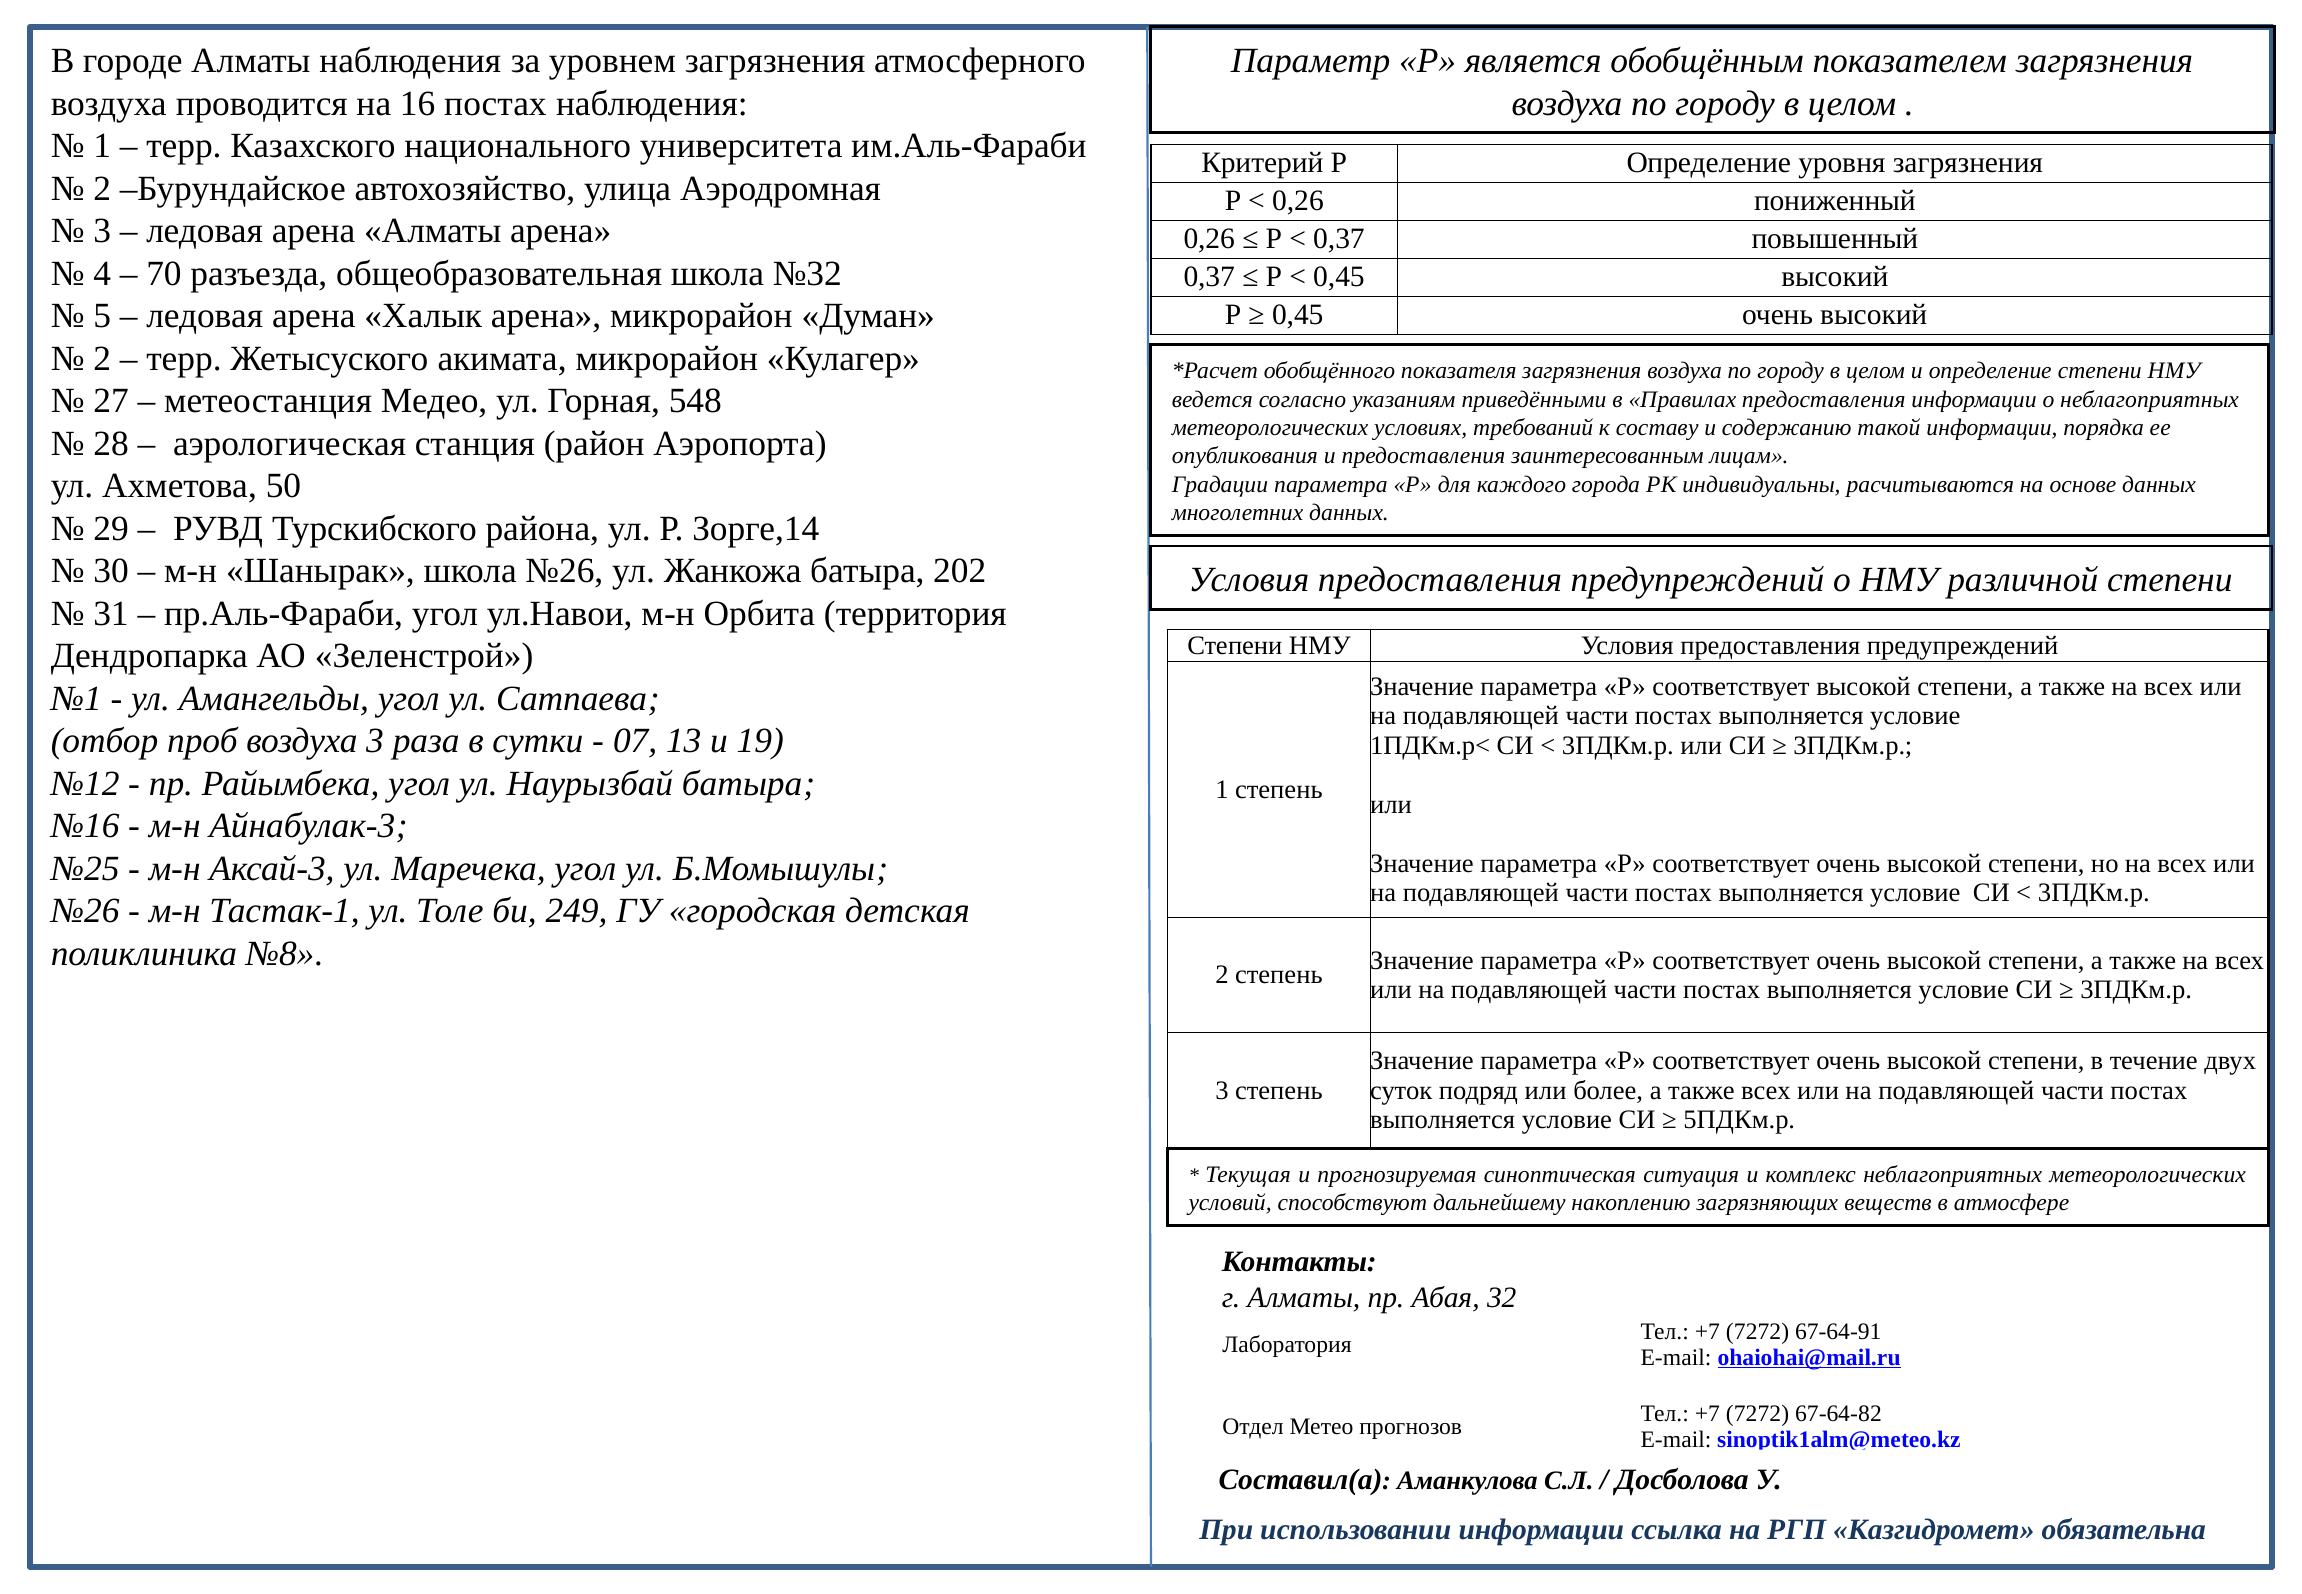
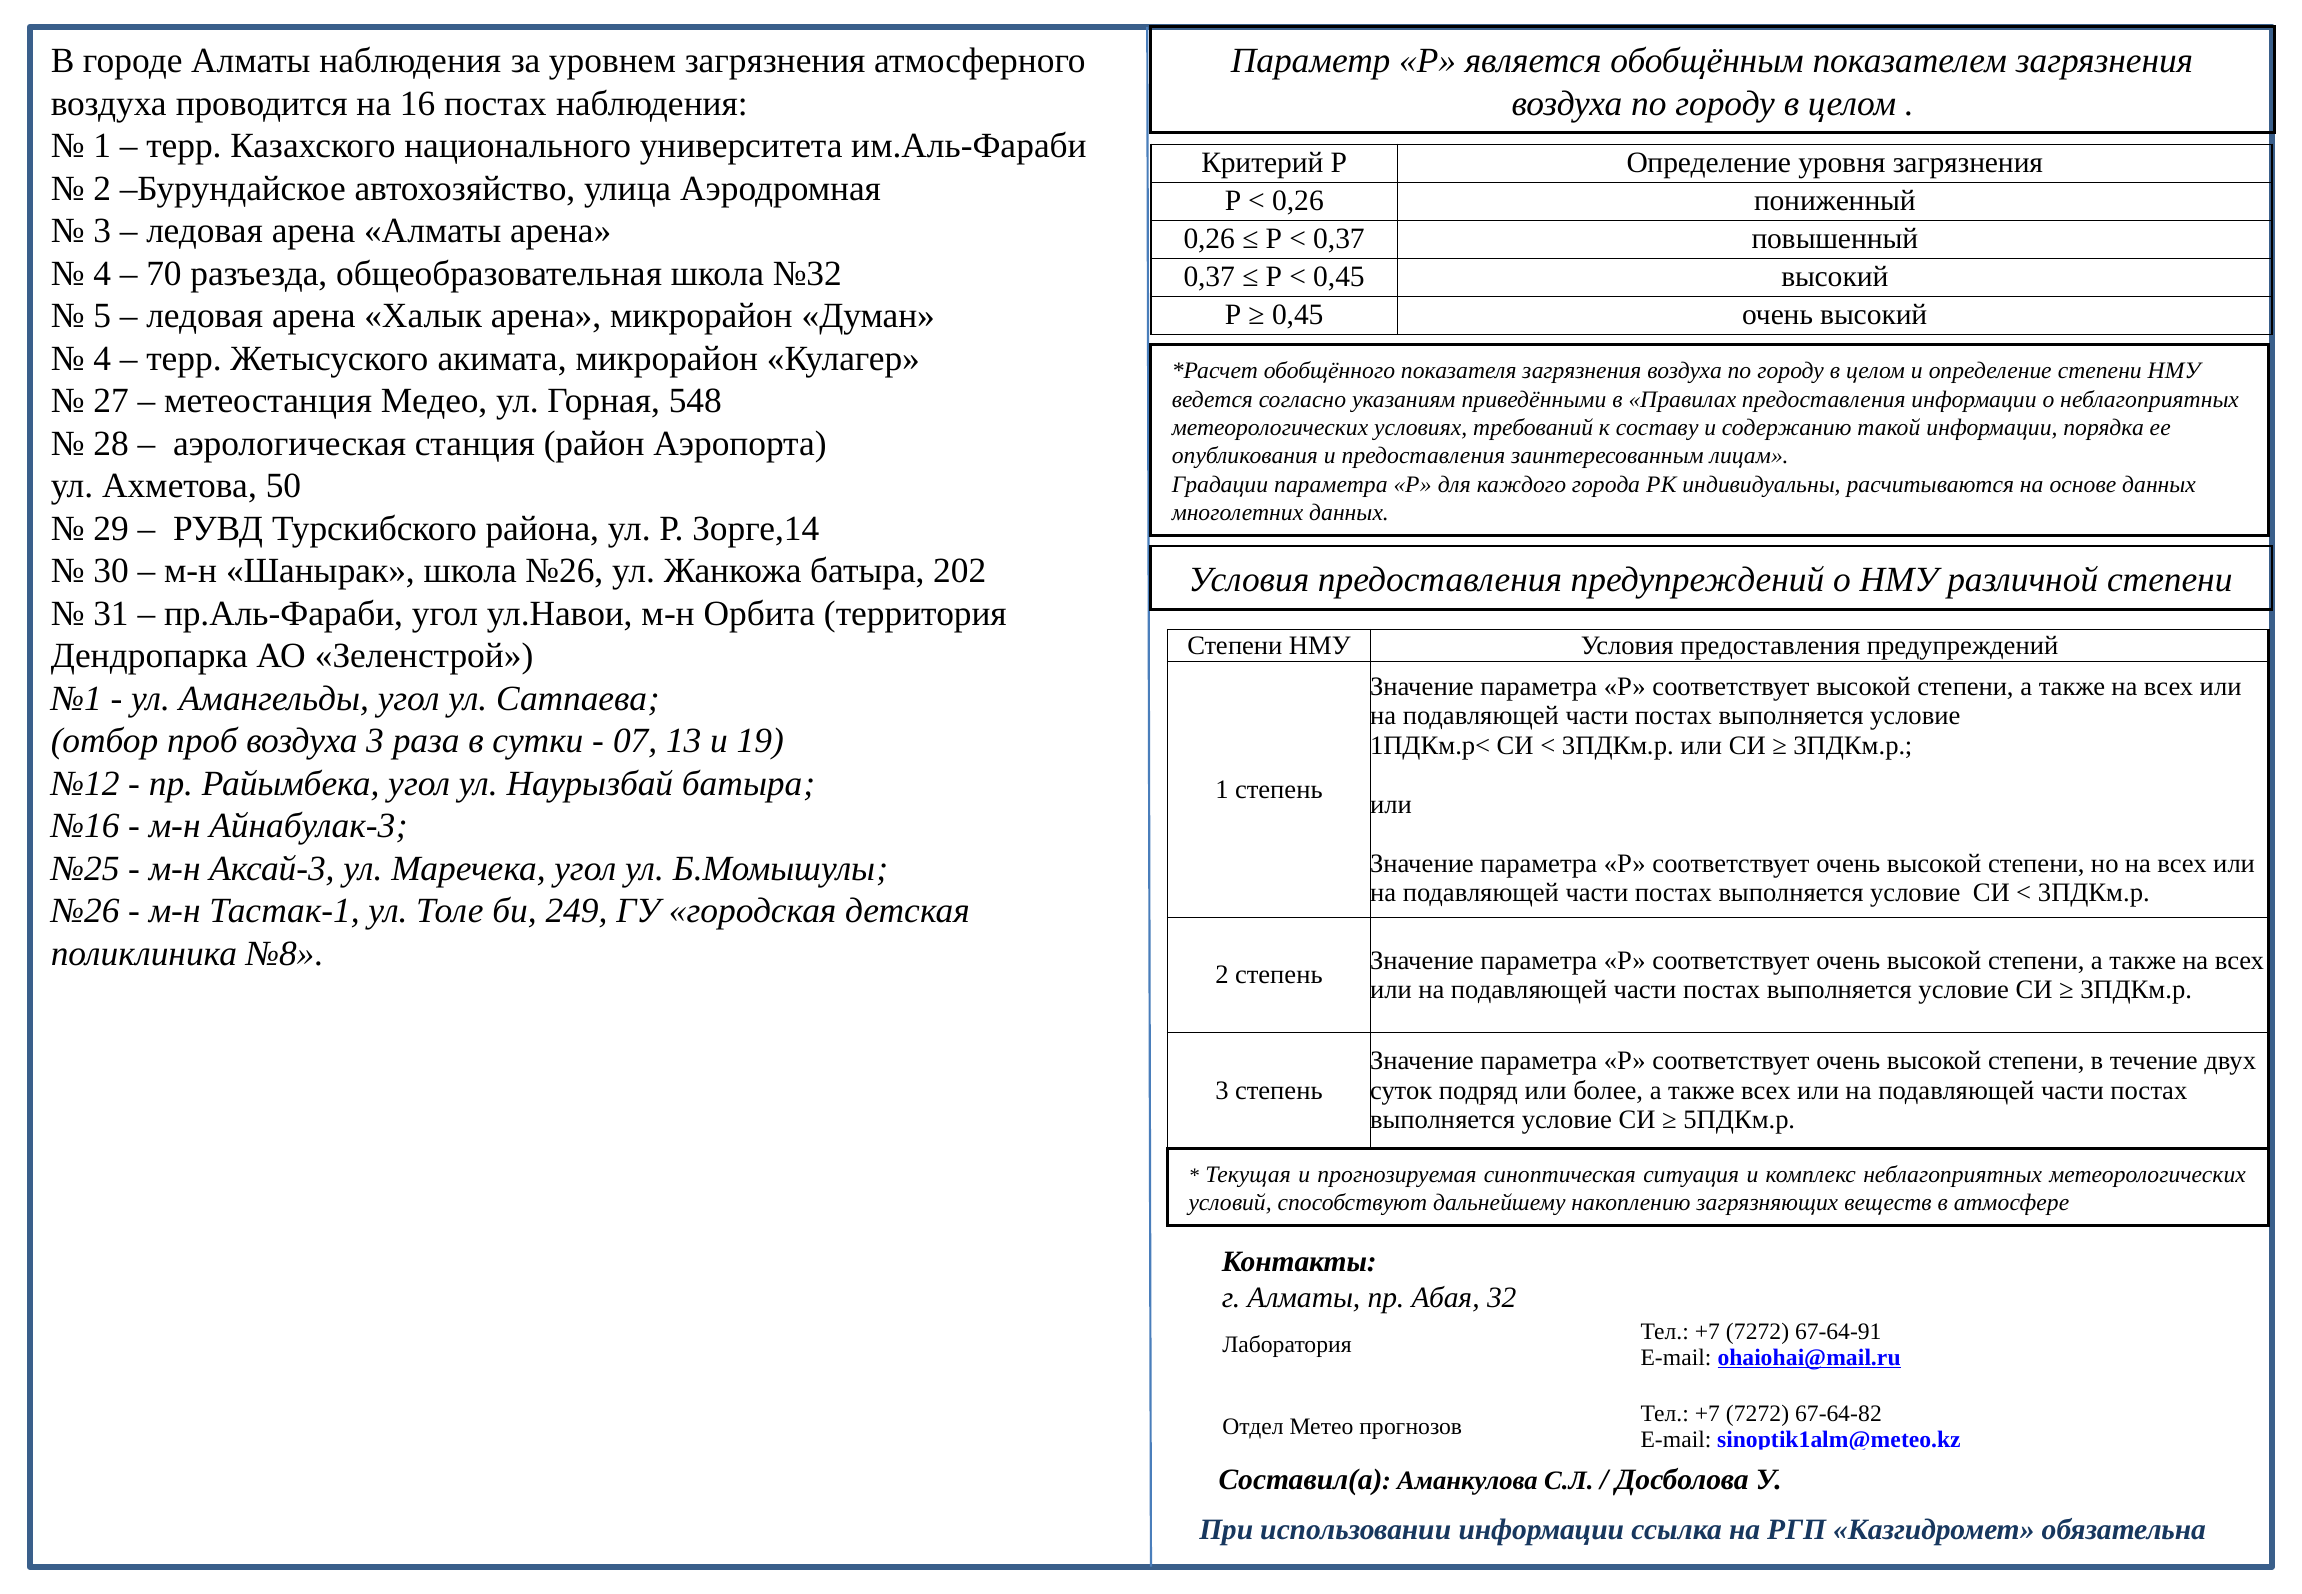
2: 2 -> 4 (102, 359)
